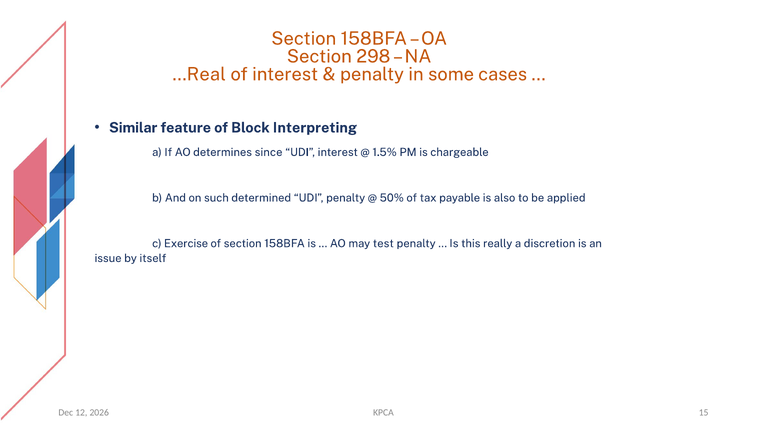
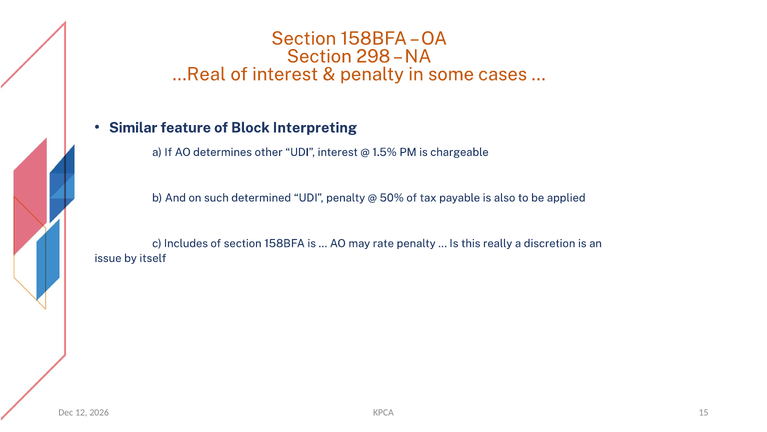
since: since -> other (269, 152)
Exercise: Exercise -> Includes (186, 243)
test: test -> rate (383, 243)
